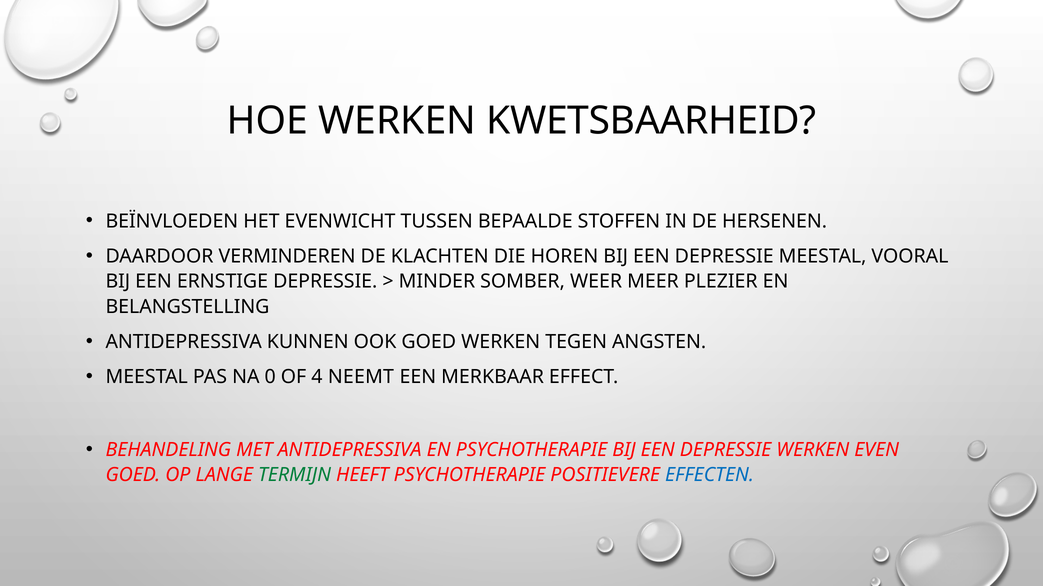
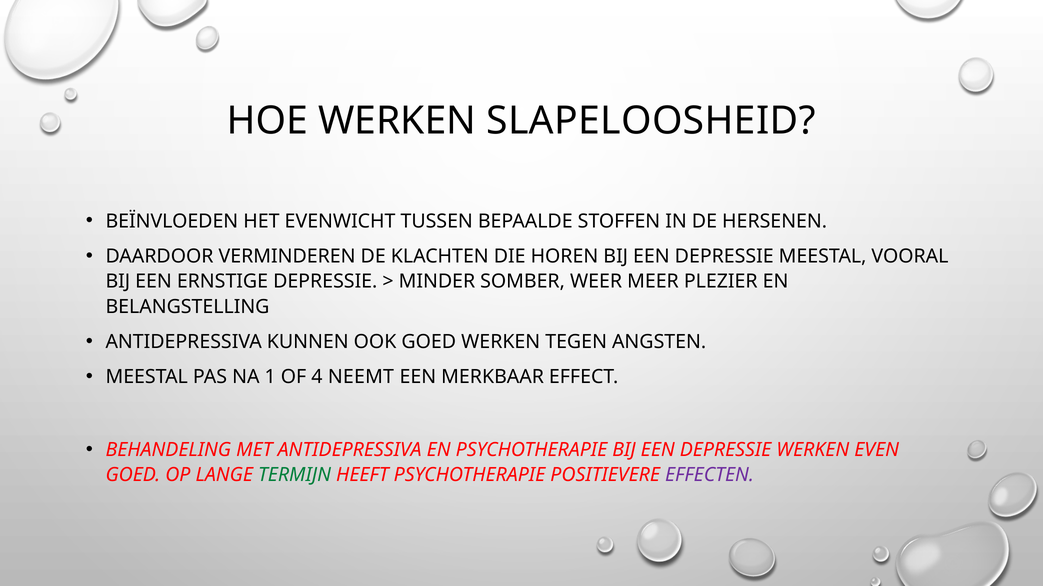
KWETSBAARHEID: KWETSBAARHEID -> SLAPELOOSHEID (651, 121)
0: 0 -> 1 (270, 377)
EFFECTEN colour: blue -> purple (709, 476)
